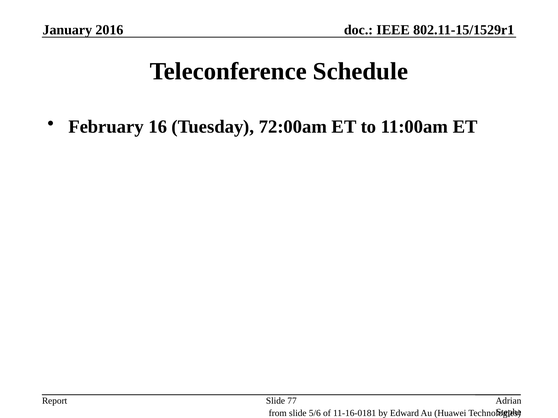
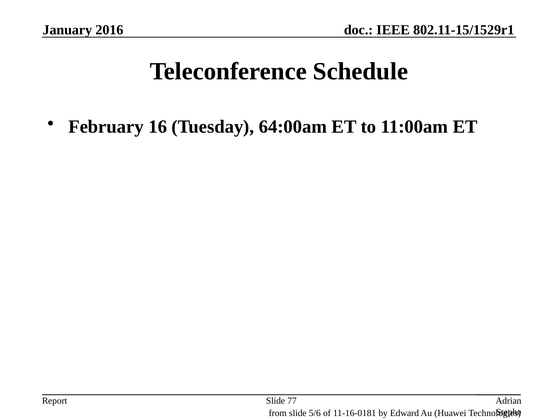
72:00am: 72:00am -> 64:00am (293, 127)
